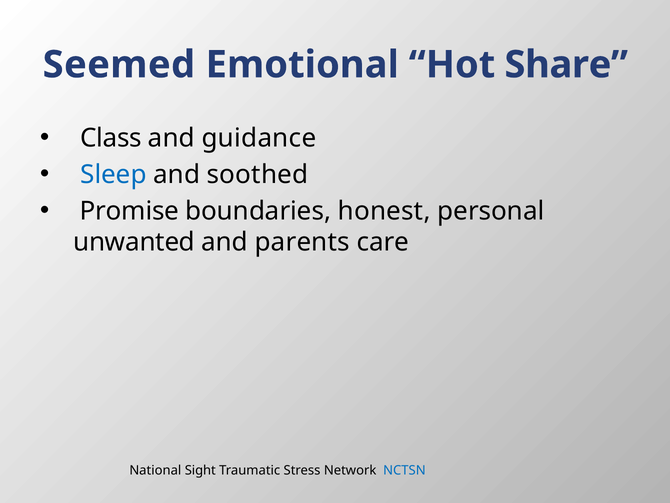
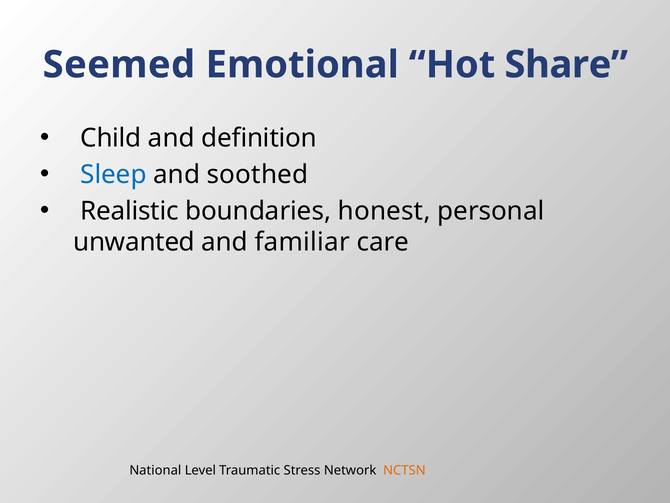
Class: Class -> Child (111, 138)
guidance: guidance -> definition (259, 138)
Promise: Promise -> Realistic (129, 211)
parents: parents -> familiar (302, 242)
Sight: Sight -> Level (200, 470)
NCTSN colour: blue -> orange (404, 470)
